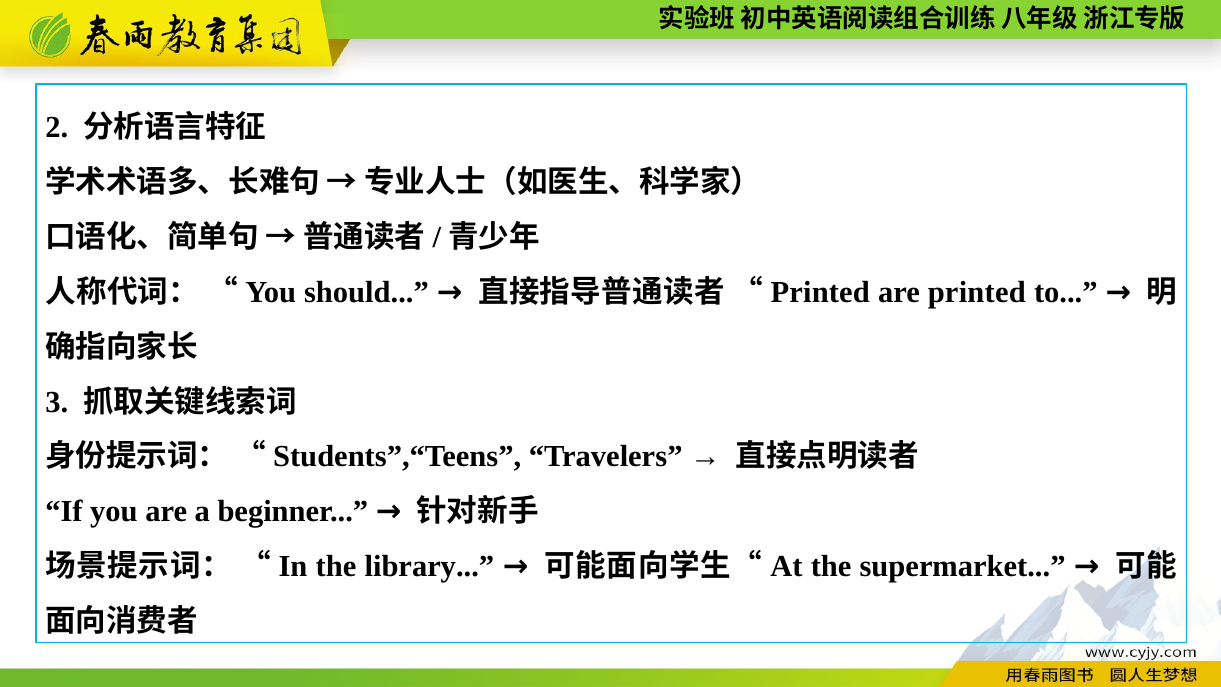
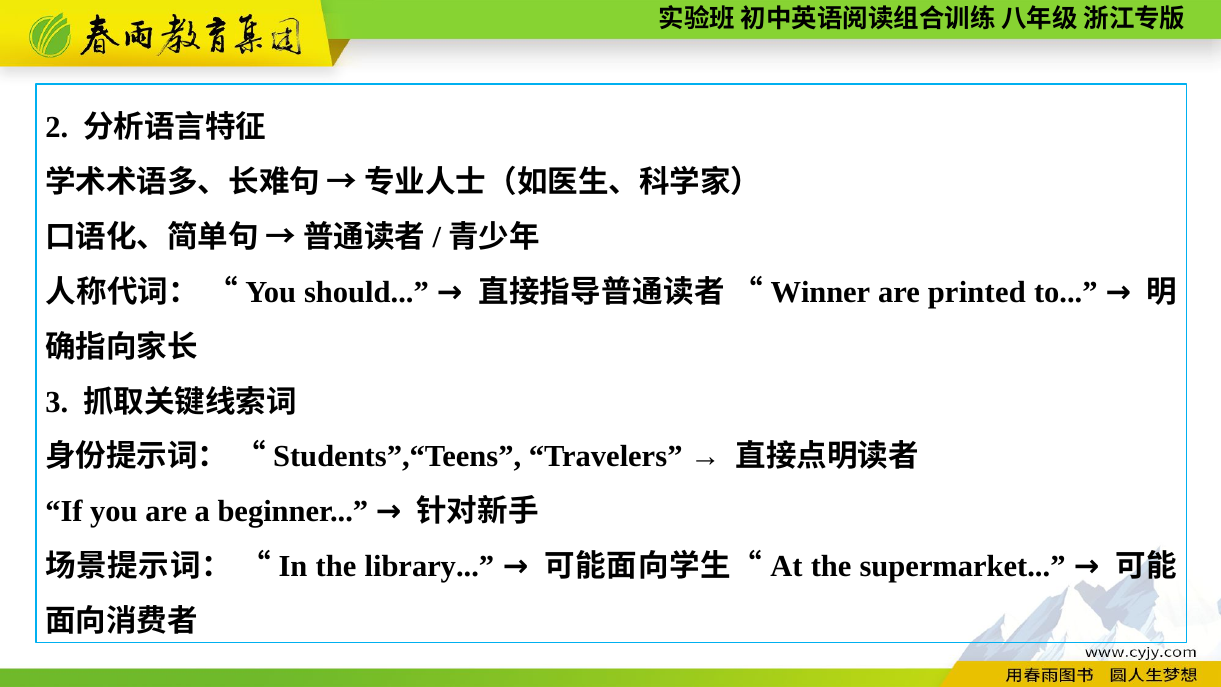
Printed: Printed -> Winner (820, 292)
